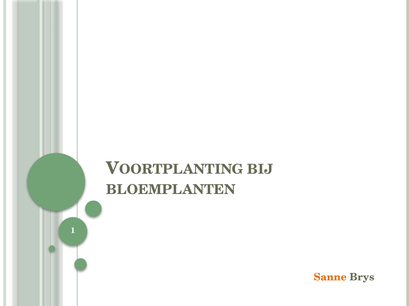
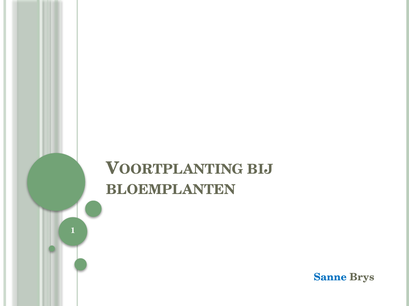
Sanne colour: orange -> blue (330, 278)
